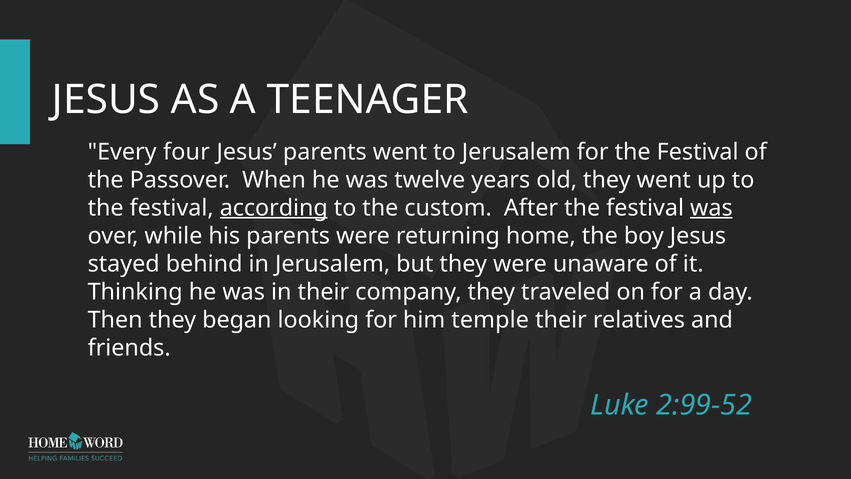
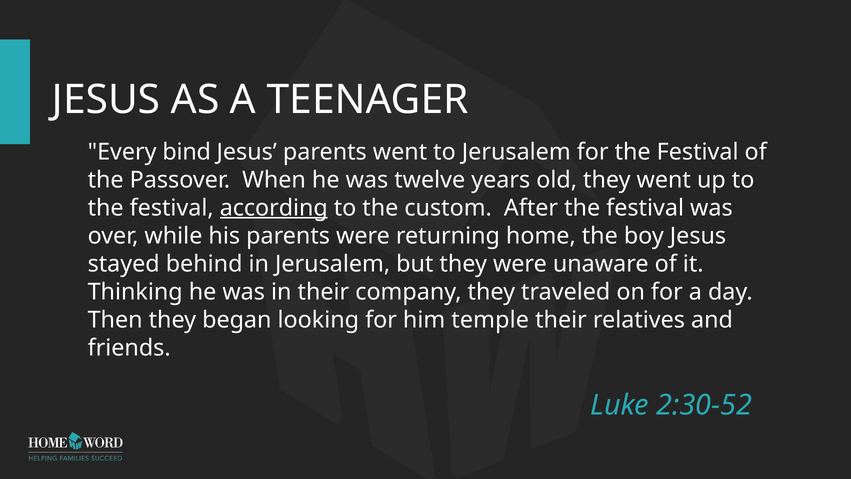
four: four -> bind (187, 152)
was underline: present -> none (711, 208)
2:99-52: 2:99-52 -> 2:30-52 (704, 405)
